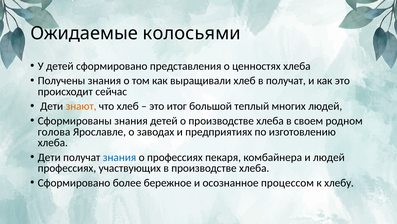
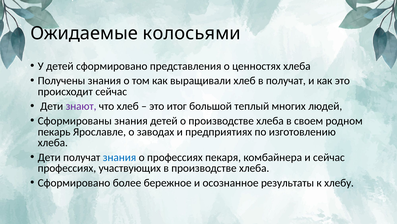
знают colour: orange -> purple (81, 106)
голова: голова -> пекарь (54, 131)
и людей: людей -> сейчас (329, 157)
процессом: процессом -> результаты (288, 182)
